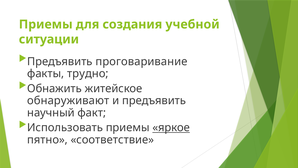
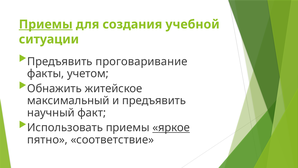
Приемы underline: none -> present (46, 24)
трудно: трудно -> учетом (88, 73)
обнаруживают: обнаруживают -> максимальный (68, 100)
